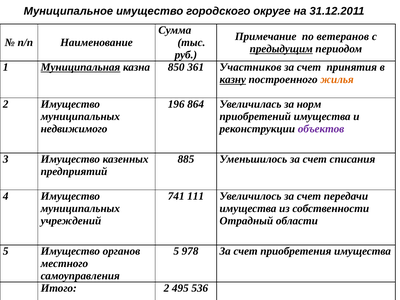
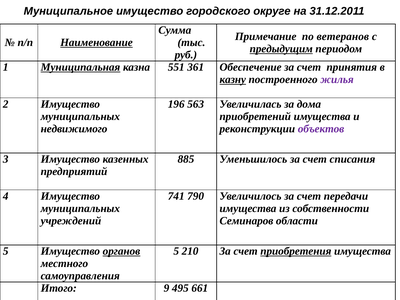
Наименование underline: none -> present (96, 43)
850: 850 -> 551 (176, 67)
Участников: Участников -> Обеспечение (251, 67)
жилья colour: orange -> purple (337, 80)
864: 864 -> 563 (196, 104)
норм: норм -> дома (309, 104)
111: 111 -> 790 (196, 196)
Отрадный: Отрадный -> Семинаров (246, 221)
органов underline: none -> present (121, 251)
978: 978 -> 210 (190, 251)
приобретения underline: none -> present (296, 251)
Итого 2: 2 -> 9 (166, 288)
536: 536 -> 661 (200, 288)
